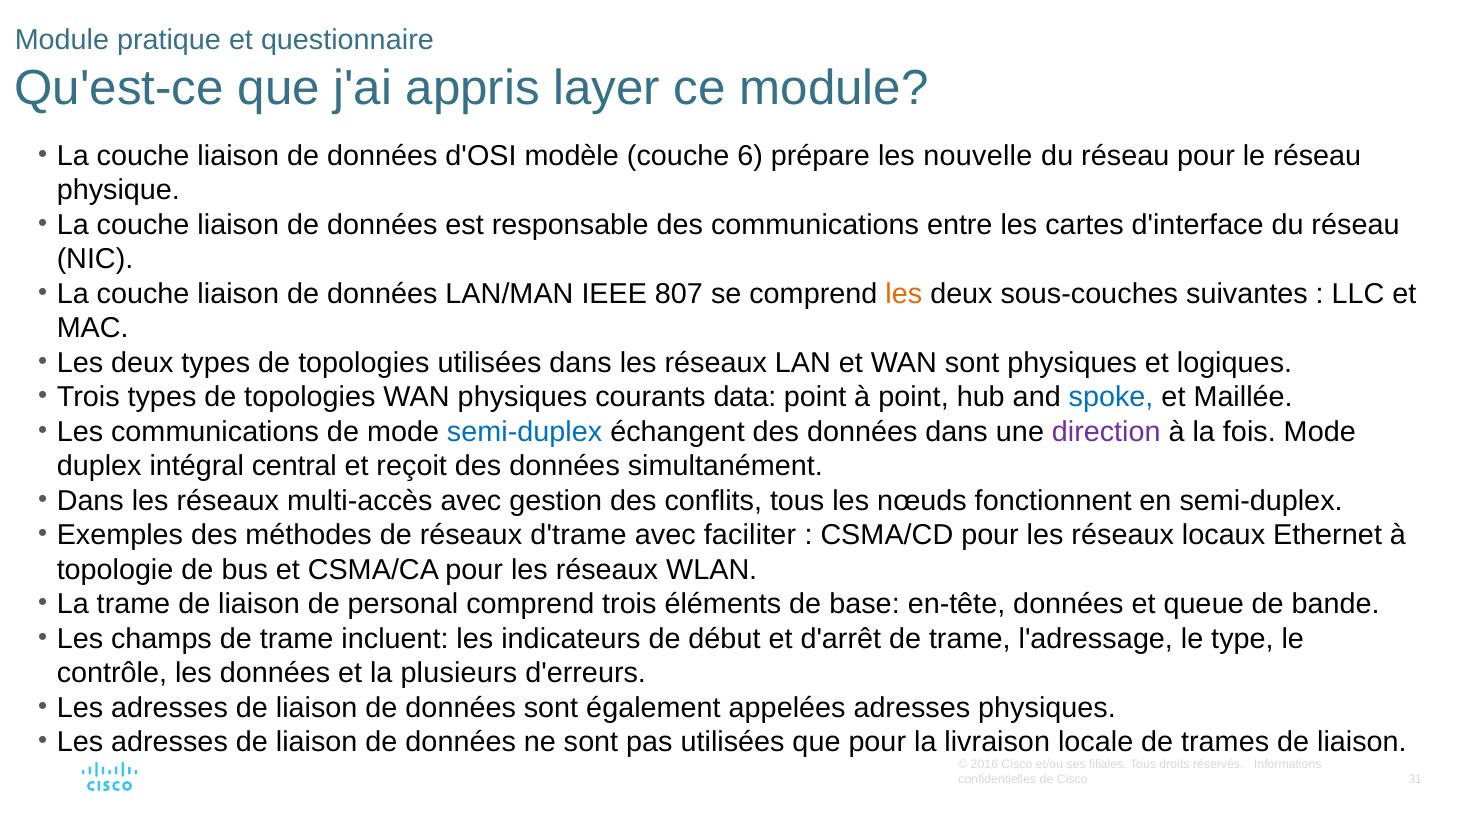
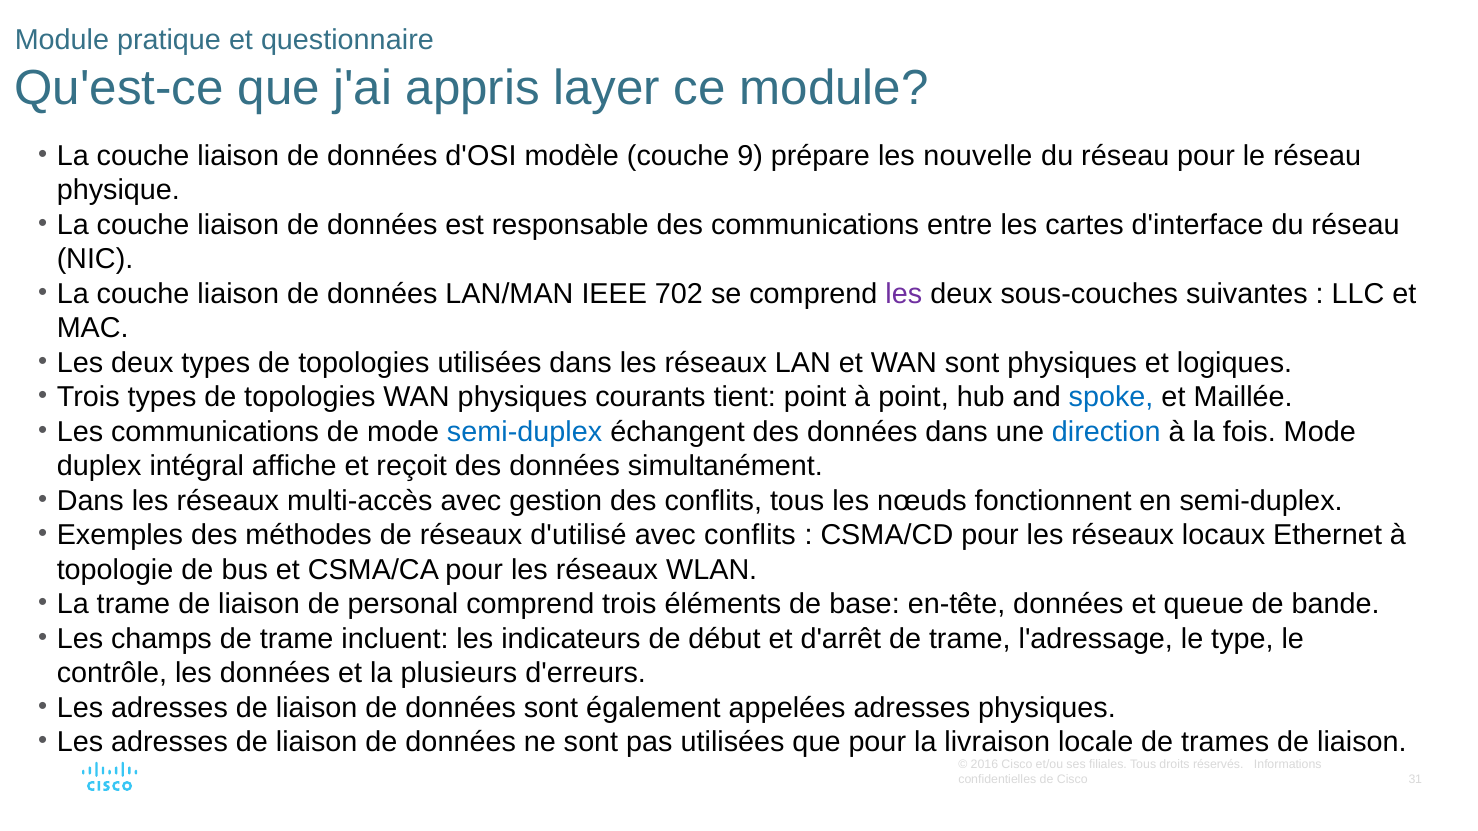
6: 6 -> 9 (750, 156)
807: 807 -> 702 (679, 294)
les colour: orange -> purple (904, 294)
data: data -> tient (745, 397)
direction colour: purple -> blue (1106, 432)
central: central -> affiche (294, 466)
d'trame: d'trame -> d'utilisé (578, 535)
avec faciliter: faciliter -> conflits (750, 535)
